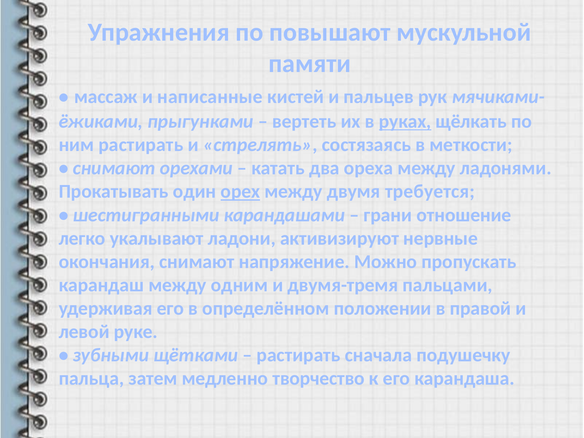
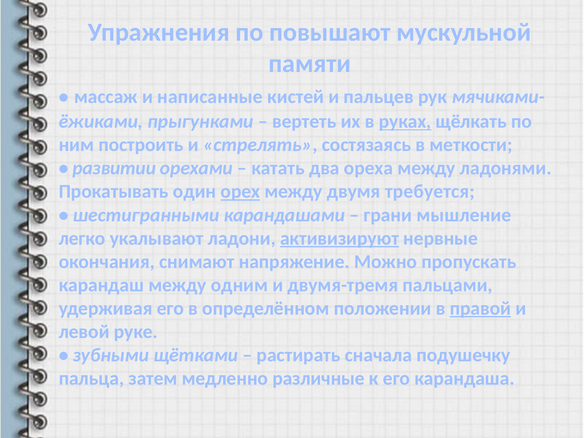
ним растирать: растирать -> построить (141, 145)
снимают: снимают -> развитии (114, 168)
отношение: отношение -> мышление (464, 215)
активизируют underline: none -> present (339, 238)
правой underline: none -> present (480, 308)
творчество: творчество -> различные (319, 378)
